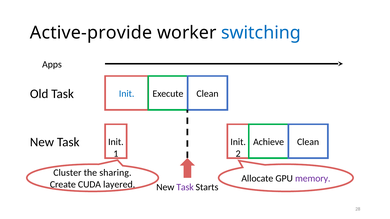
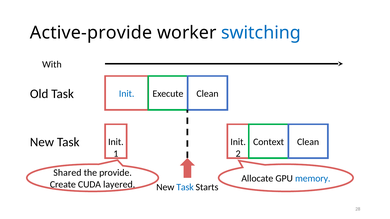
Apps: Apps -> With (52, 64)
Achieve: Achieve -> Context (269, 142)
Cluster: Cluster -> Shared (67, 173)
sharing: sharing -> provide (115, 173)
memory colour: purple -> blue (313, 179)
Task colour: purple -> blue (185, 188)
